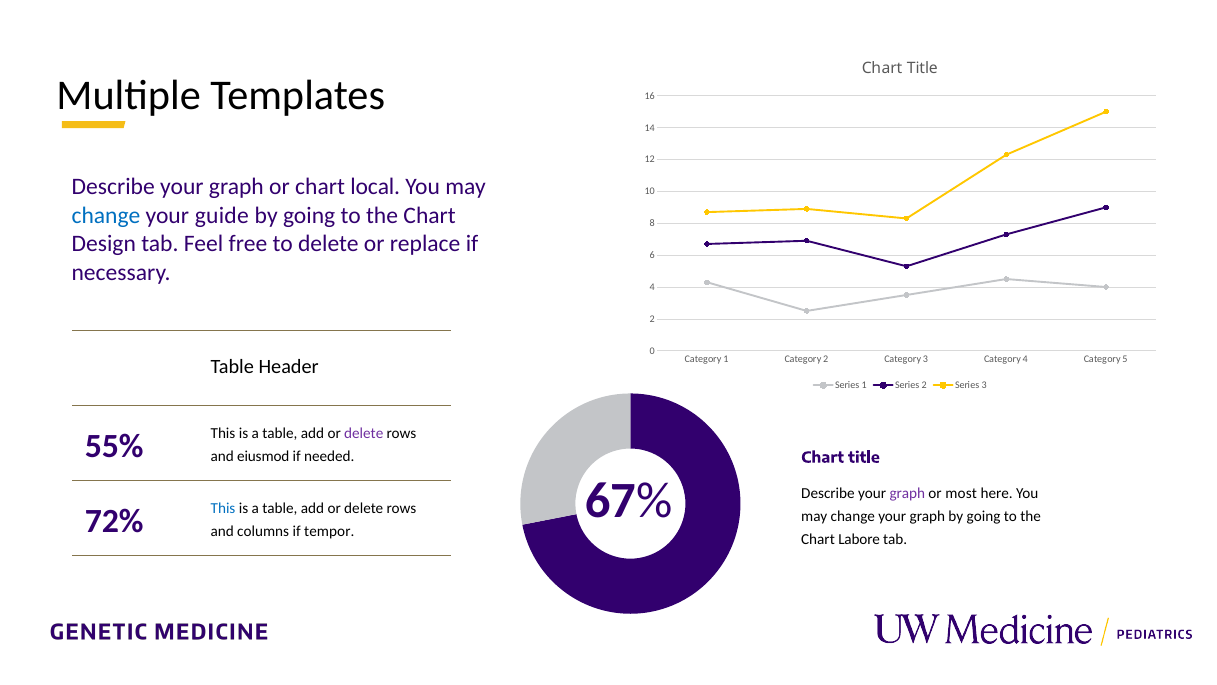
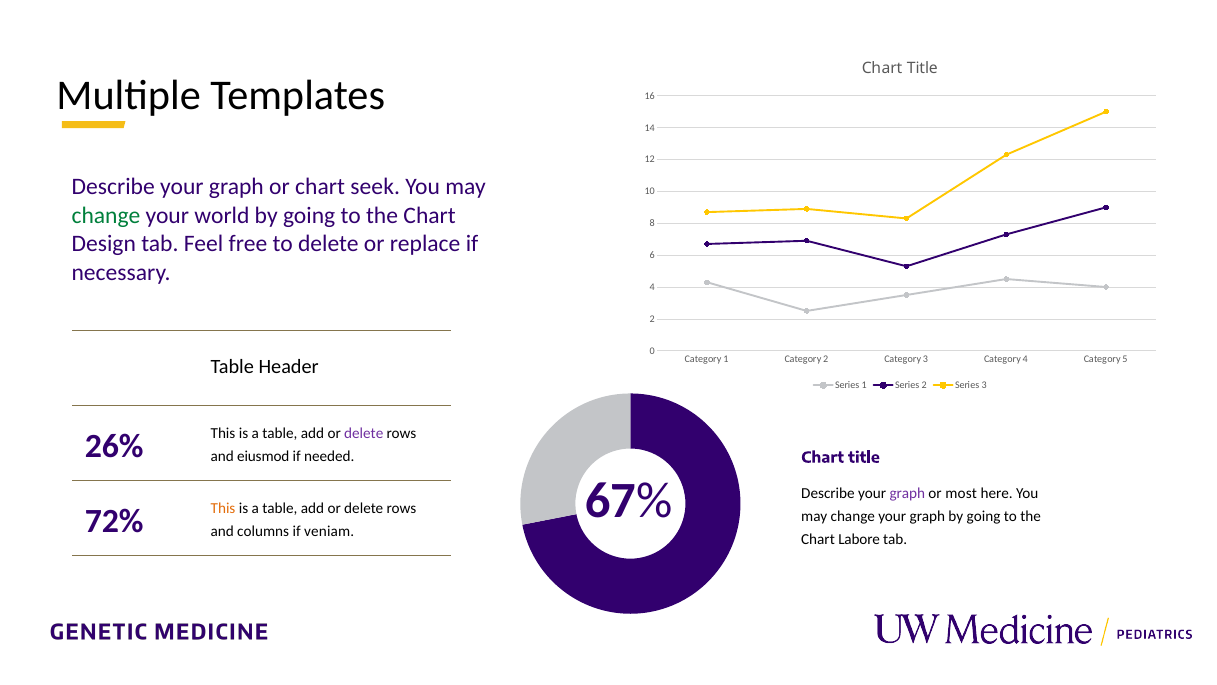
local: local -> seek (375, 187)
change colour: blue -> green (106, 215)
guide: guide -> world (222, 215)
55%: 55% -> 26% (114, 446)
This colour: blue -> orange (223, 509)
tempor: tempor -> veniam (329, 531)
